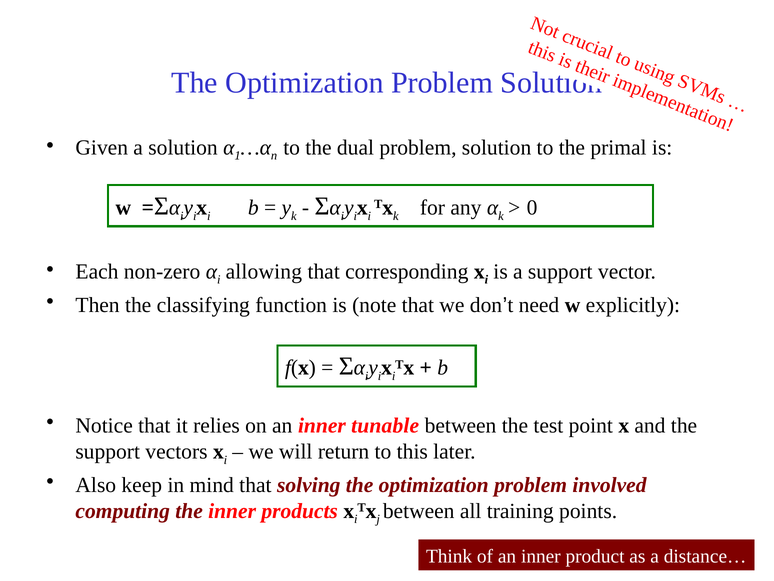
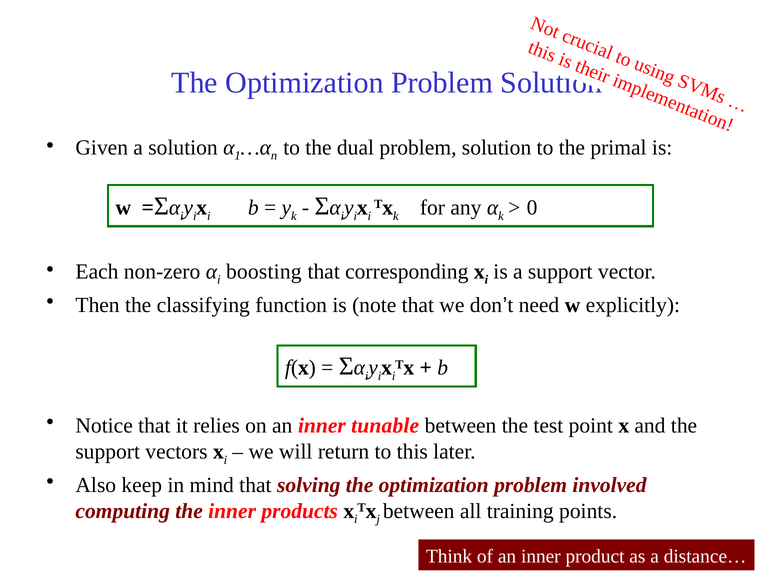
allowing: allowing -> boosting (264, 271)
